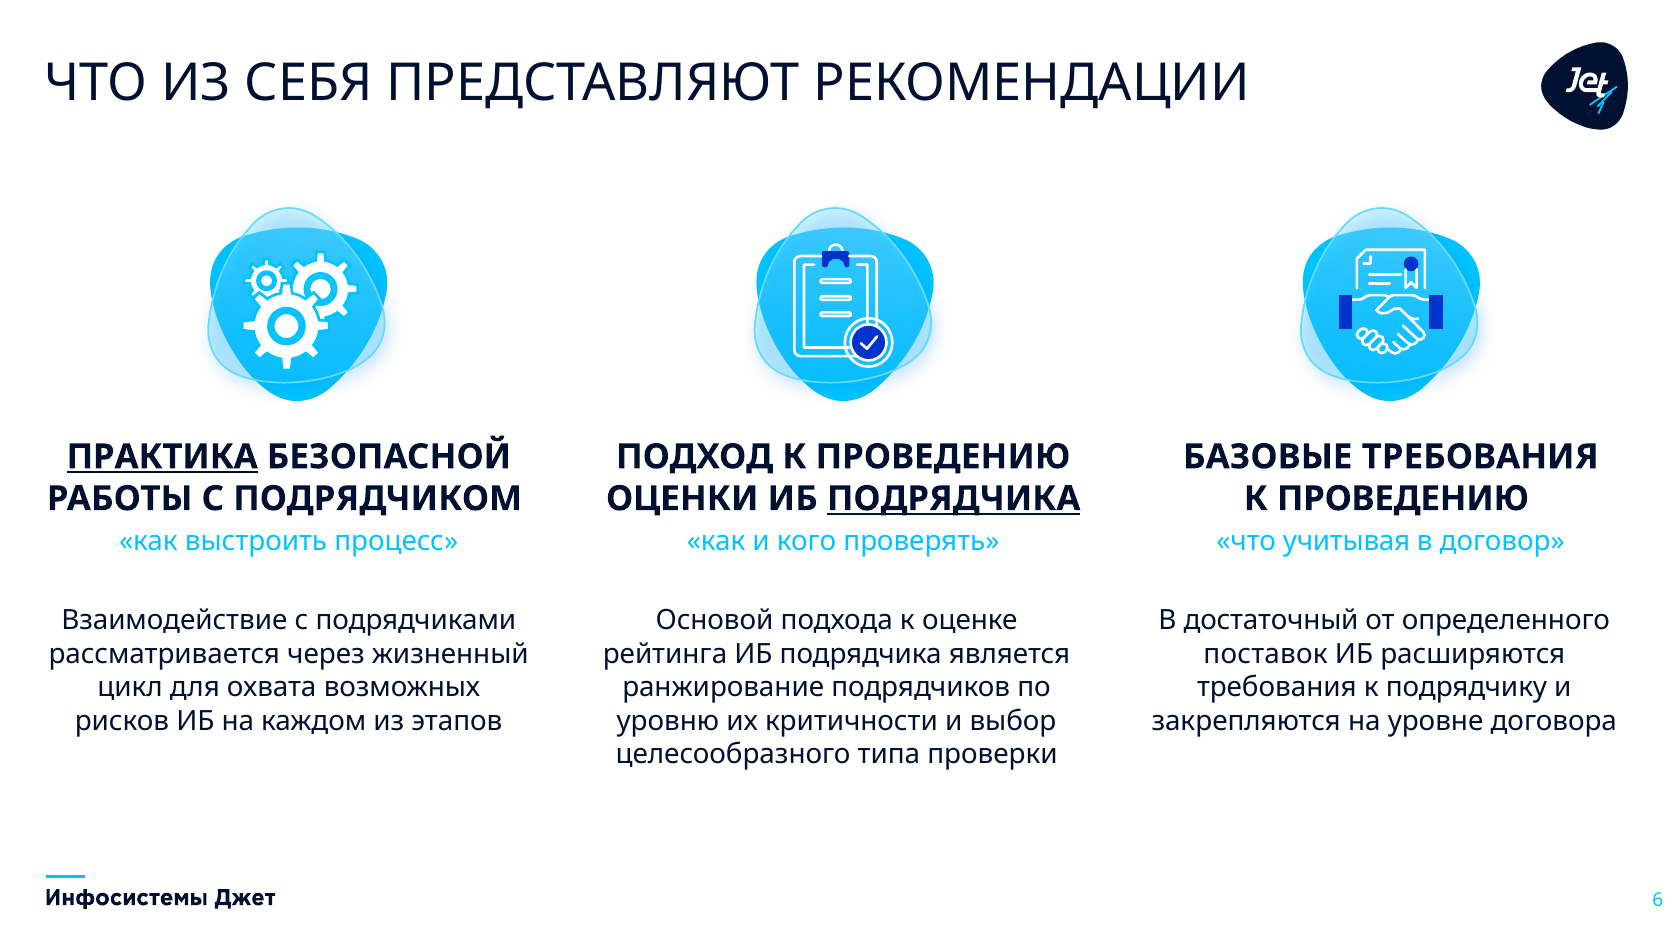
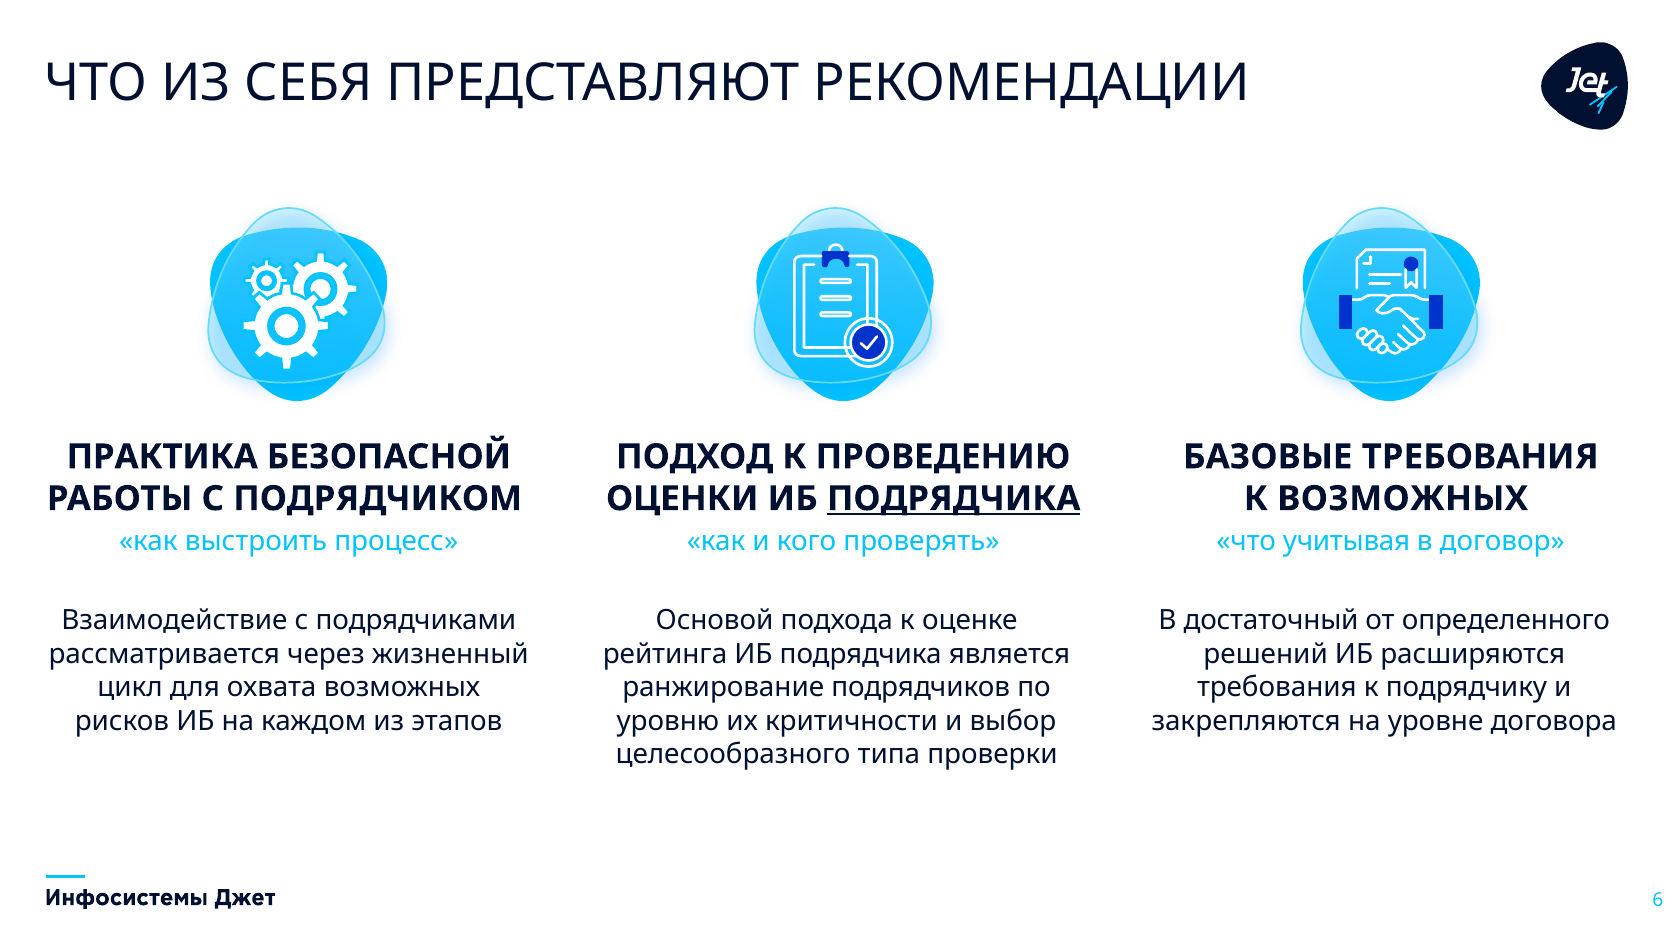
ПРАКТИКА underline: present -> none (162, 457)
ПРОВЕДЕНИЮ: ПРОВЕДЕНИЮ -> ВОЗМОЖНЫХ (1403, 498)
поставок: поставок -> решений (1266, 654)
